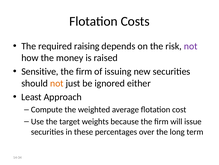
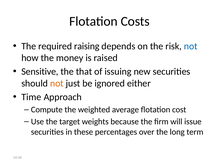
not colour: purple -> blue (191, 46)
firm: firm -> that (84, 71)
Least: Least -> Time (31, 97)
